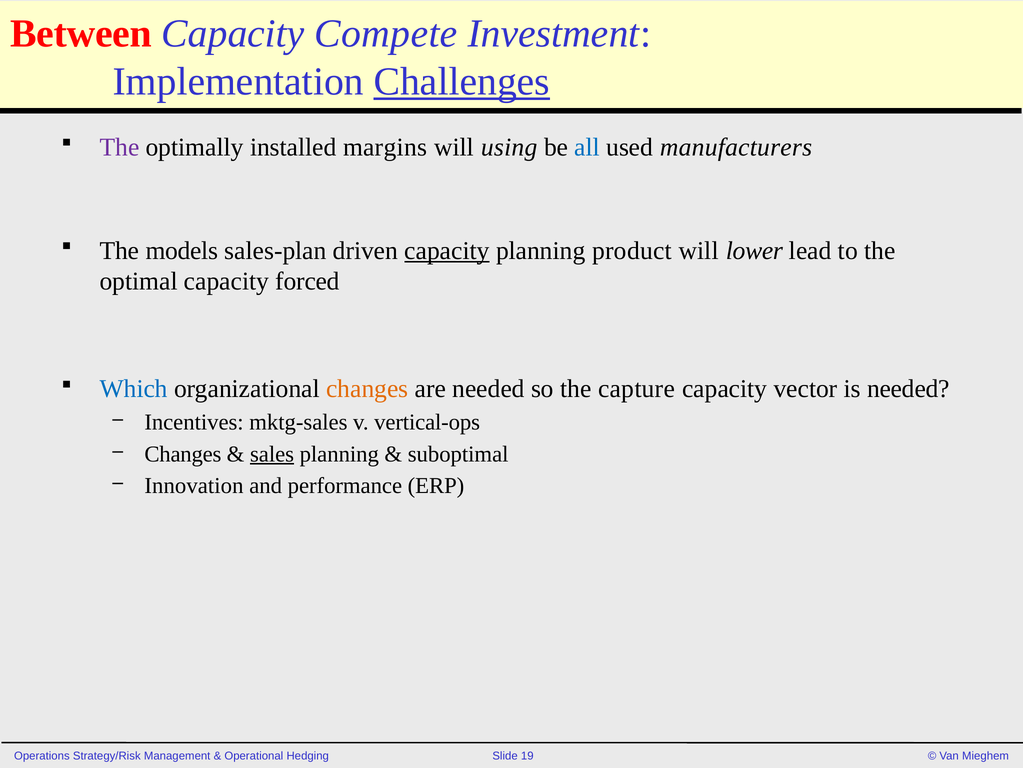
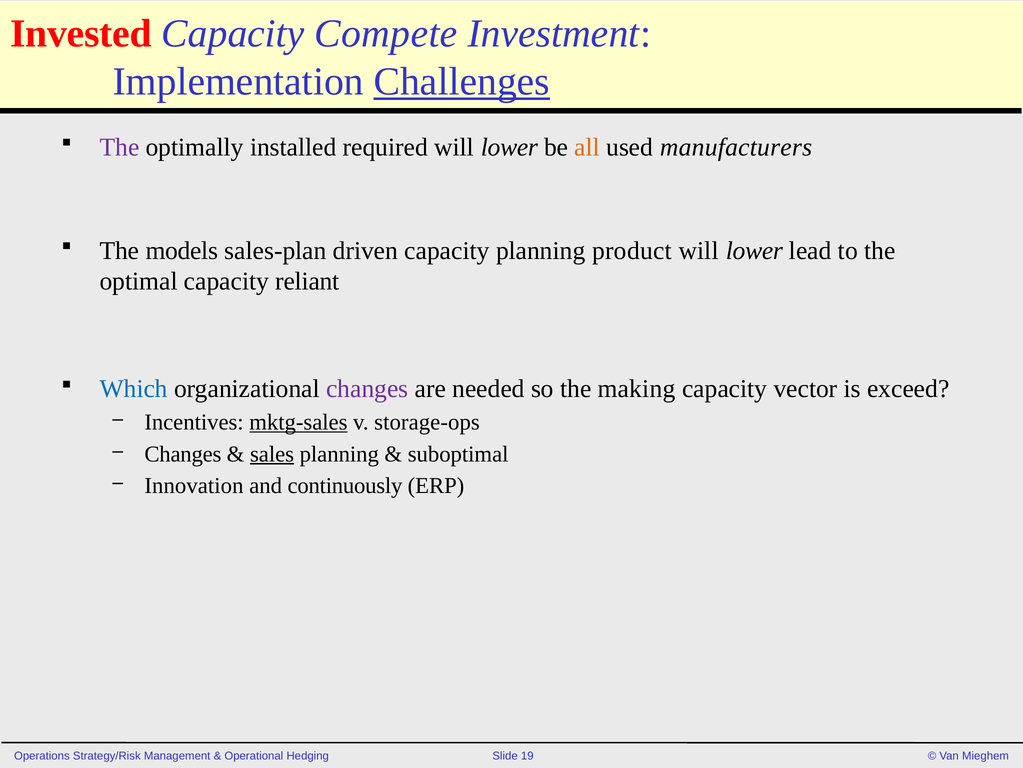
Between: Between -> Invested (81, 34)
margins: margins -> required (385, 147)
using: using -> lower (509, 147)
all colour: blue -> orange (587, 147)
capacity underline: present -> none (447, 250)
forced: forced -> reliant (307, 281)
changes colour: orange -> purple (367, 389)
capture: capture -> making (637, 389)
is needed: needed -> exceed (908, 389)
mktg-sales underline: none -> present (298, 422)
vertical-ops: vertical-ops -> storage-ops (427, 422)
performance: performance -> continuously (345, 485)
